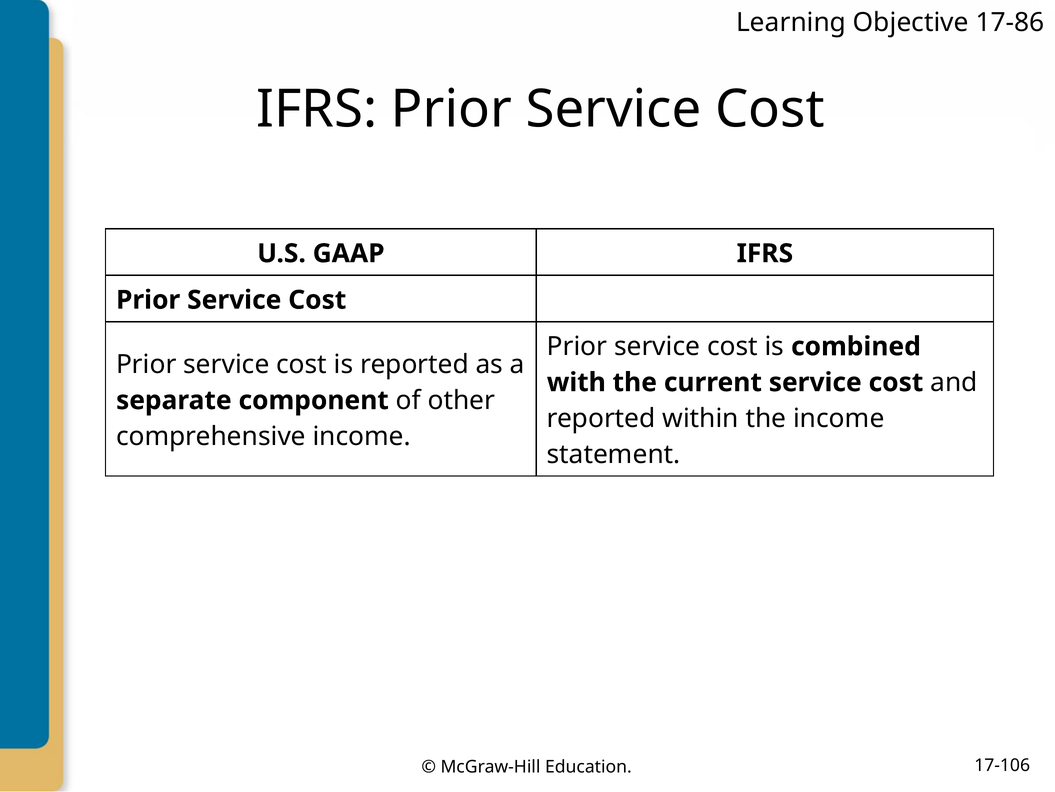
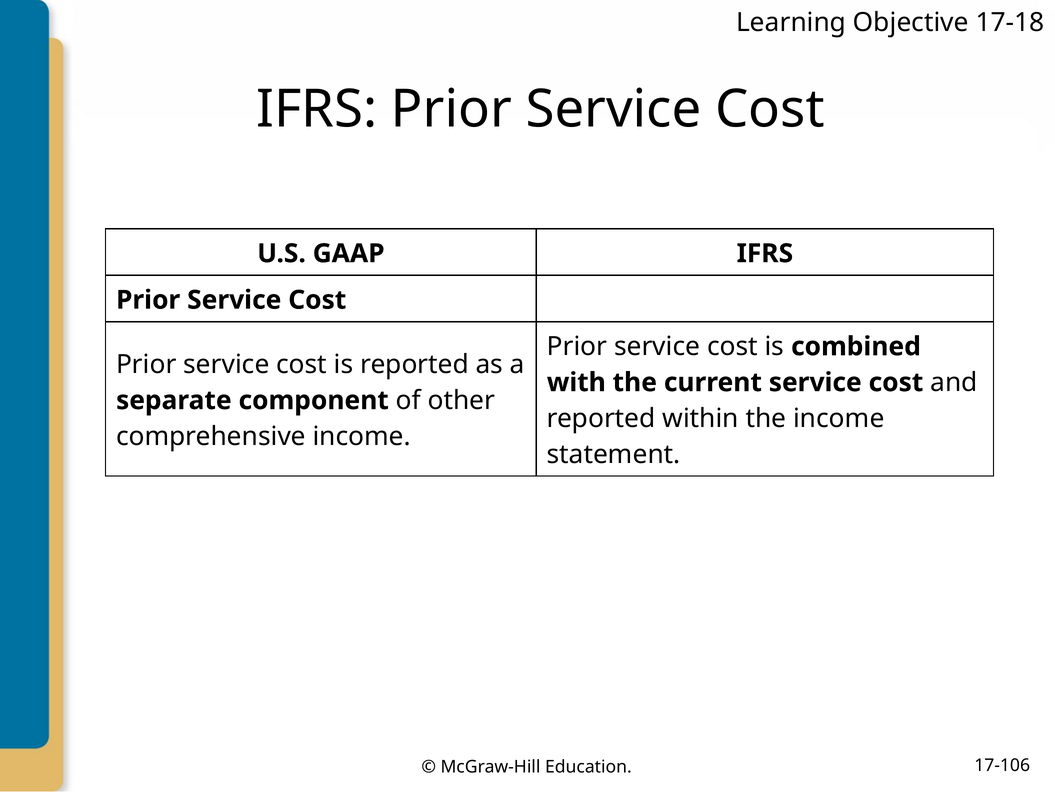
17-86: 17-86 -> 17-18 (1010, 23)
